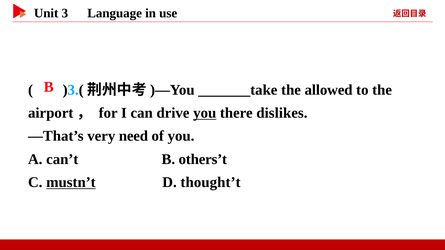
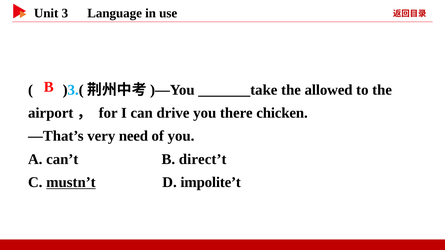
you underline: present -> none (205, 113)
dislikes: dislikes -> chicken (282, 113)
others’t: others’t -> direct’t (203, 159)
thought’t: thought’t -> impolite’t (211, 182)
